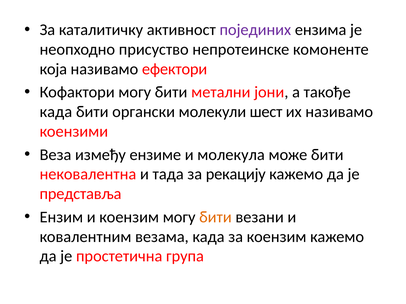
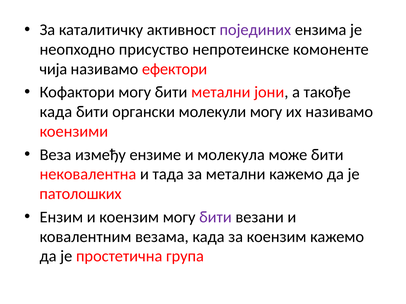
која: која -> чија (53, 69)
молекули шест: шест -> могу (266, 112)
за рекацију: рекацију -> метални (236, 175)
представља: представља -> патолошких (80, 194)
бити colour: orange -> purple (215, 217)
